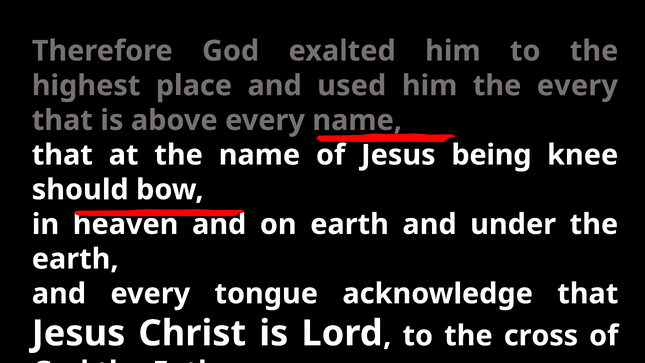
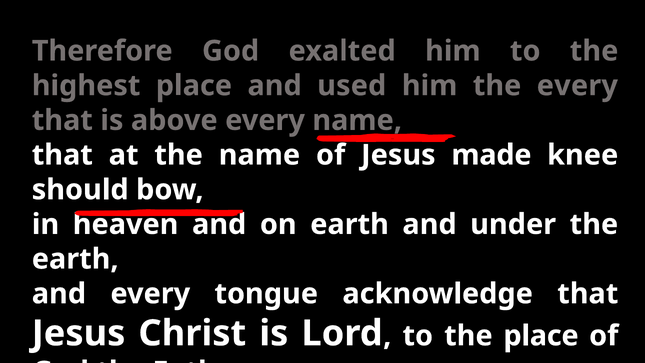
being: being -> made (491, 155)
the cross: cross -> place (541, 336)
